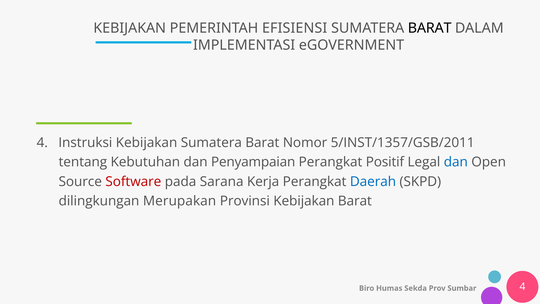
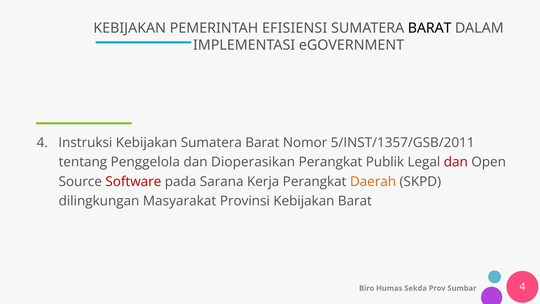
Kebutuhan: Kebutuhan -> Penggelola (145, 162)
Penyampaian: Penyampaian -> Dioperasikan (253, 162)
Positif: Positif -> Publik (385, 162)
dan colour: blue -> red (456, 162)
Daerah colour: blue -> orange (373, 182)
Merupakan: Merupakan -> Masyarakat (180, 201)
